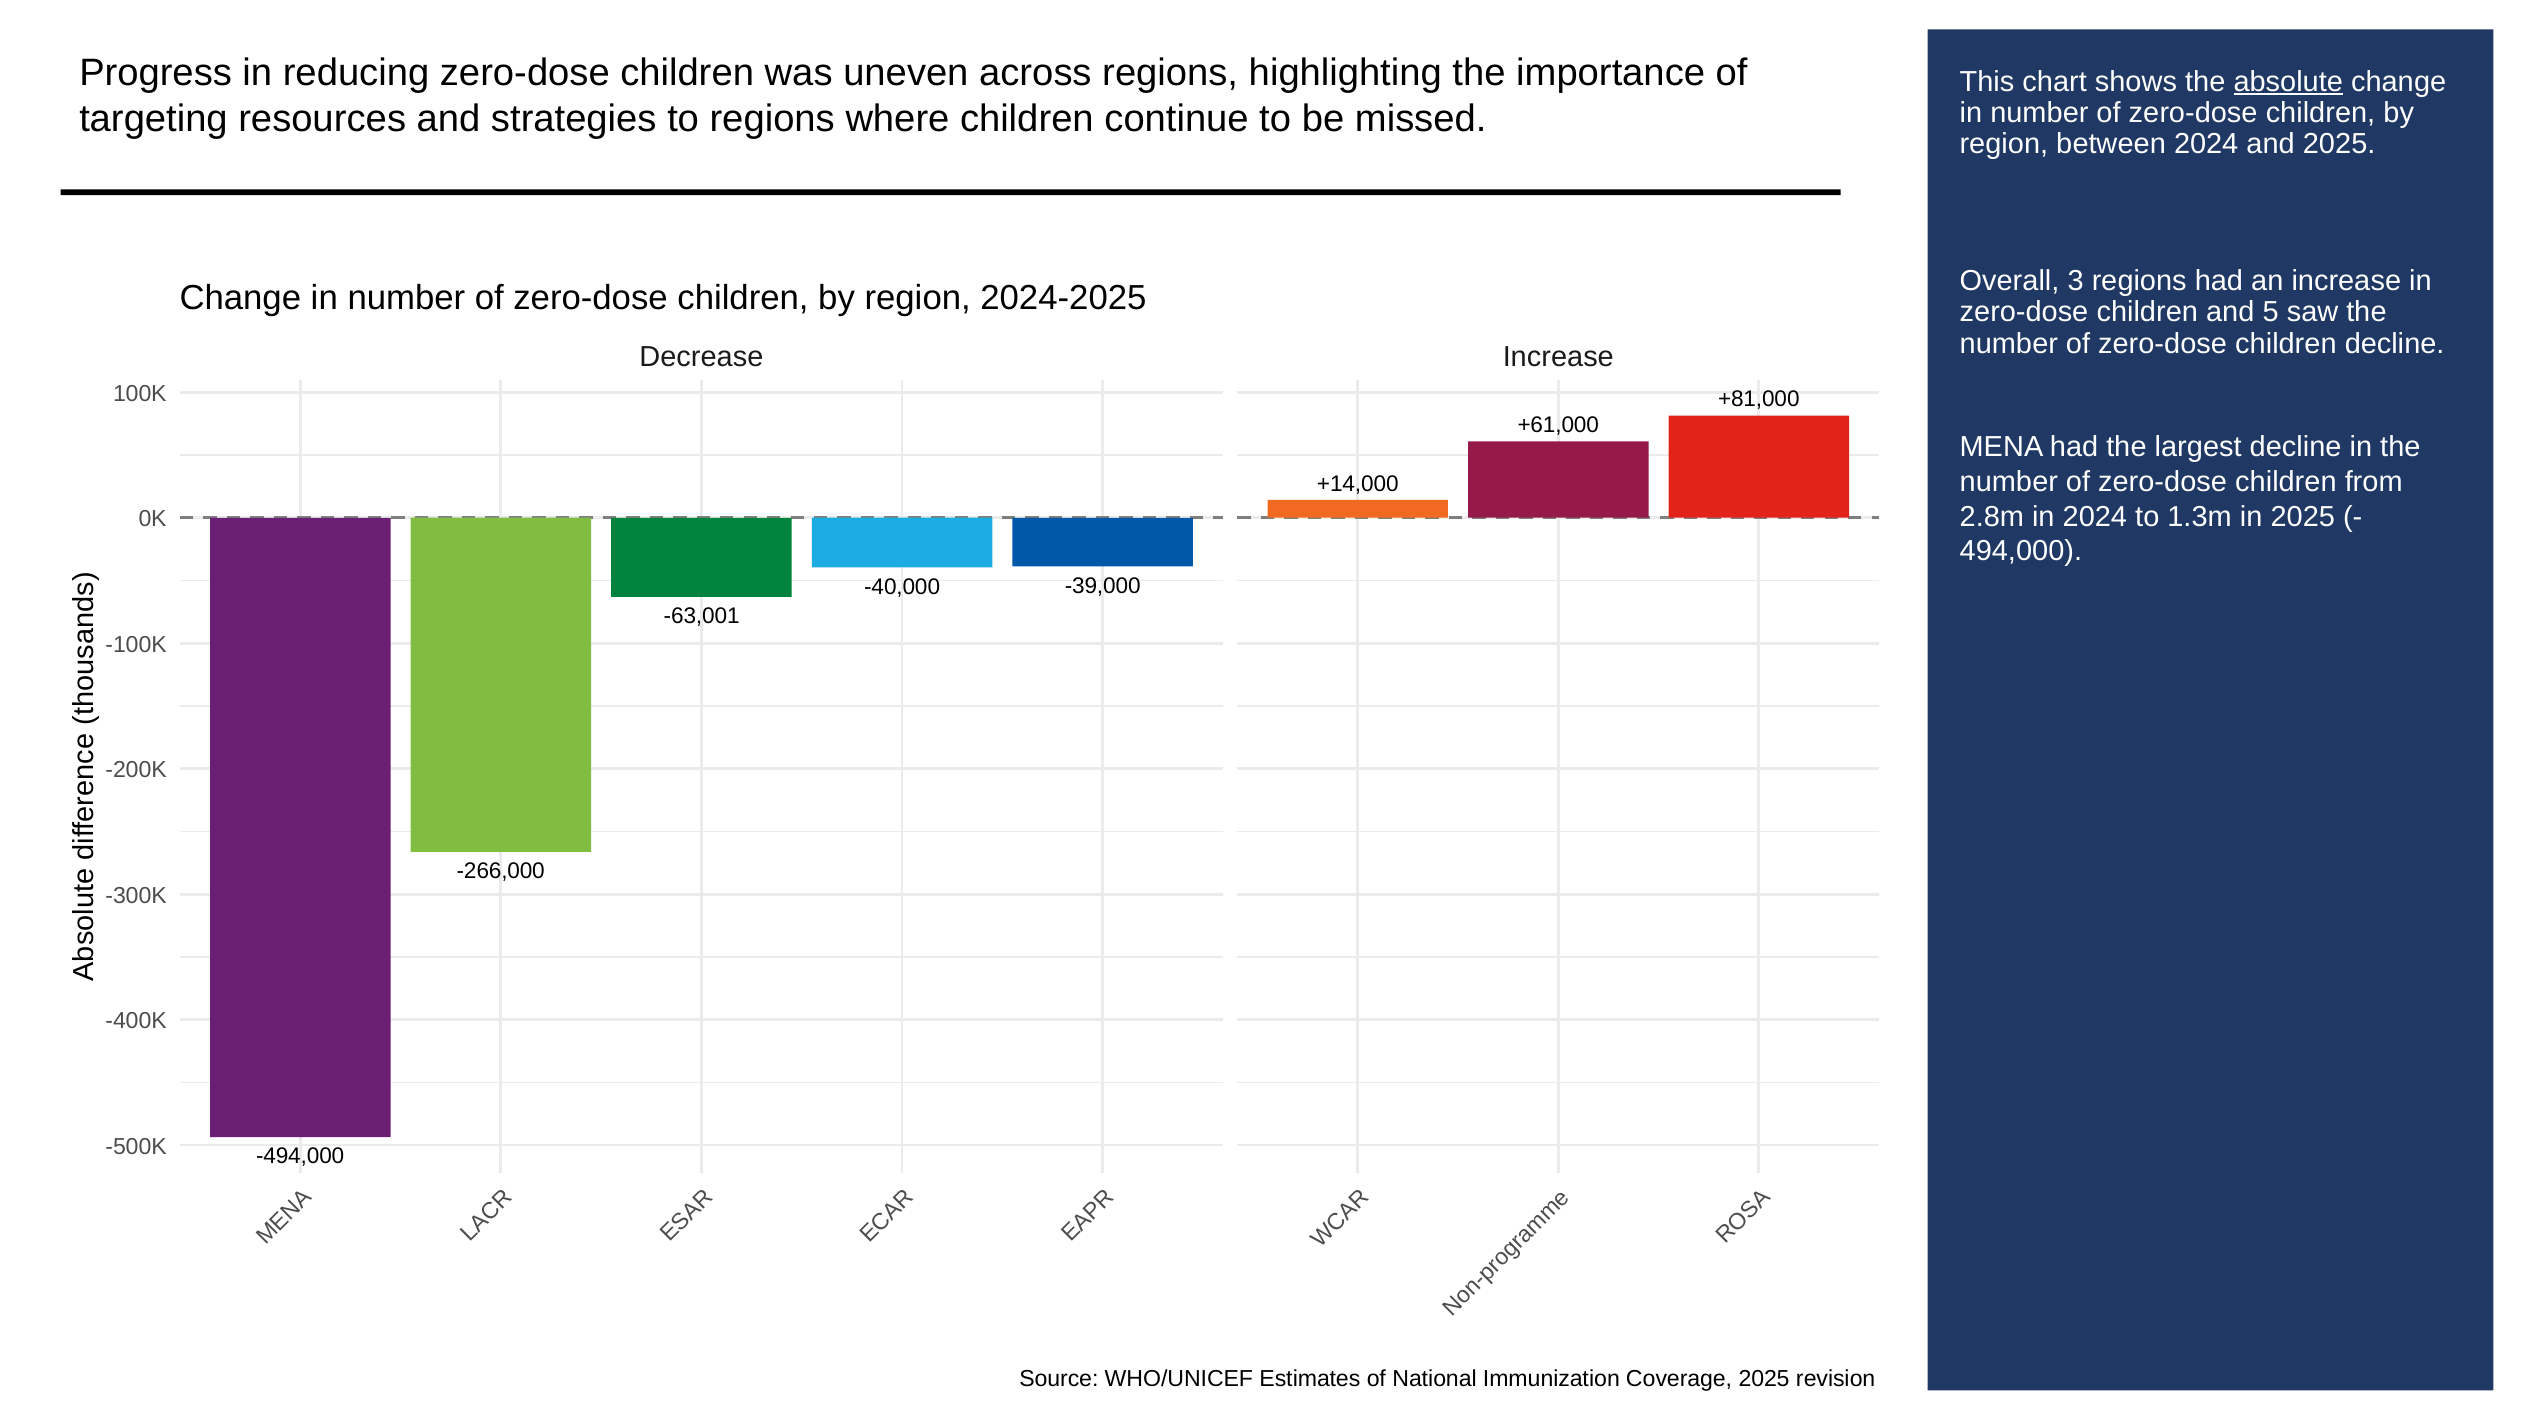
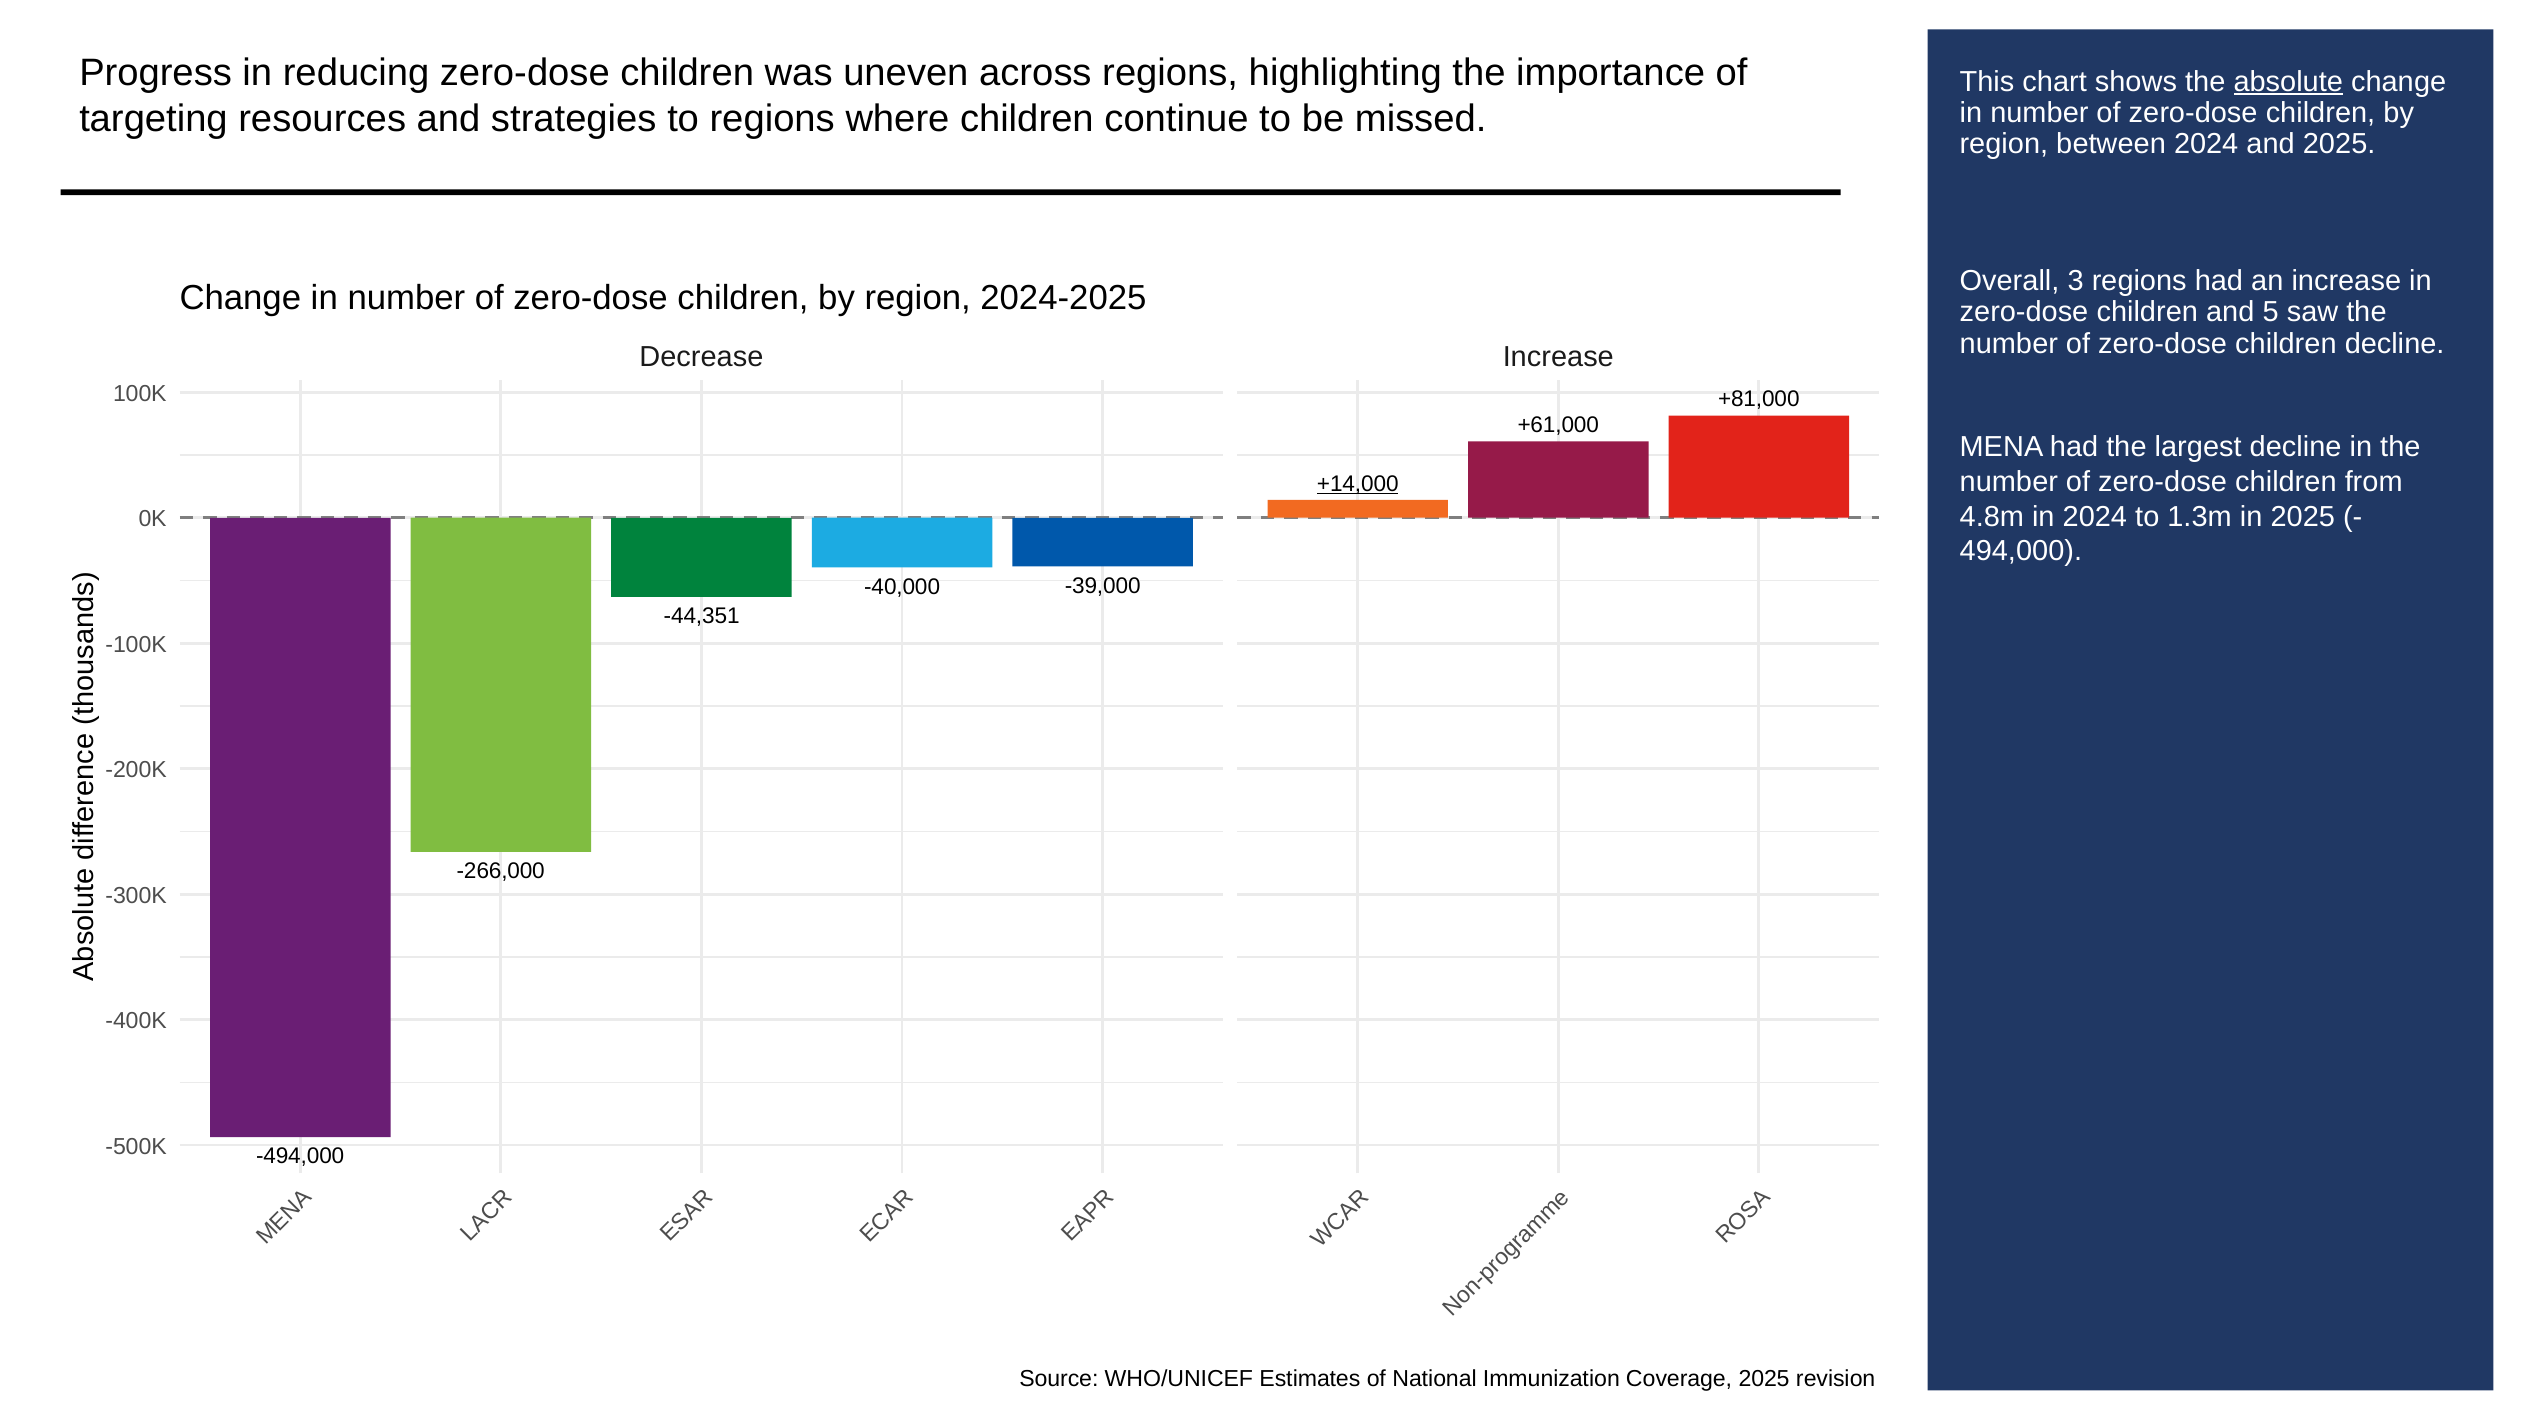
+14,000 underline: none -> present (1358, 484)
2.8m: 2.8m -> 4.8m (1992, 517)
-63,001: -63,001 -> -44,351 (702, 616)
